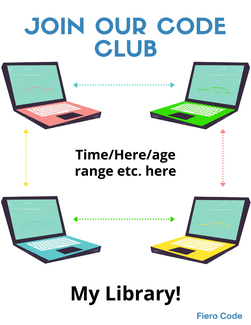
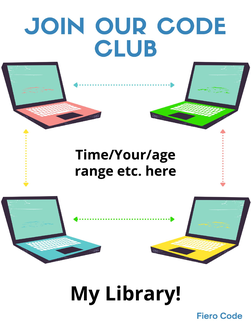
Time/Here/age: Time/Here/age -> Time/Your/age (125, 155)
